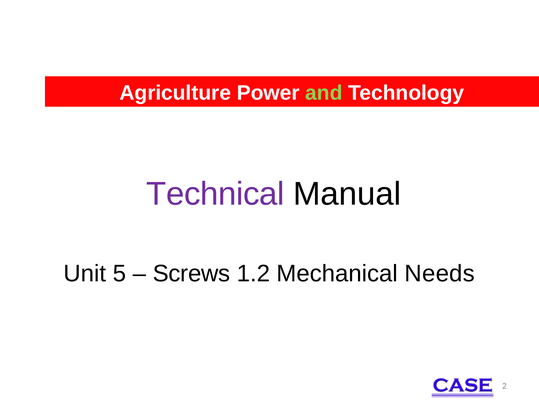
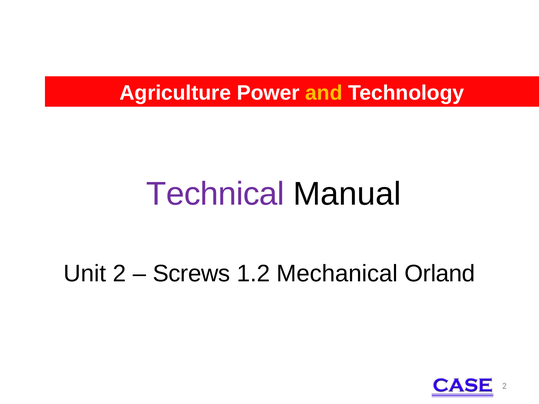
and colour: light green -> yellow (324, 93)
Unit 5: 5 -> 2 (119, 274)
Needs: Needs -> Orland (440, 274)
